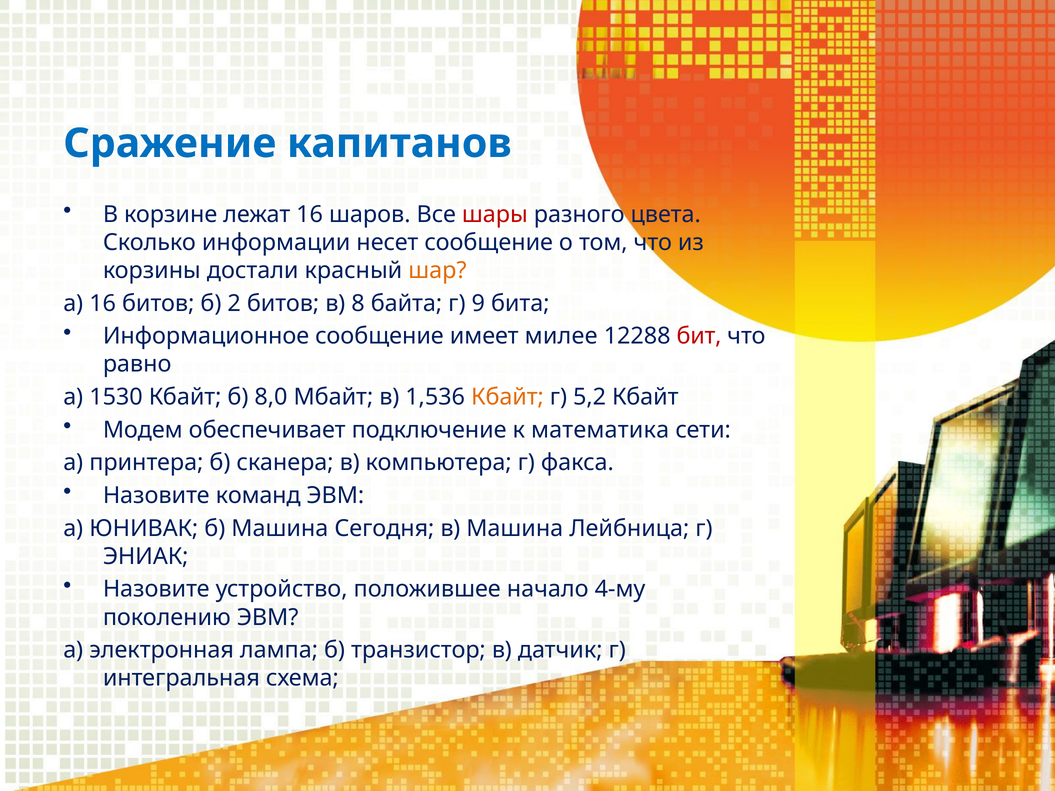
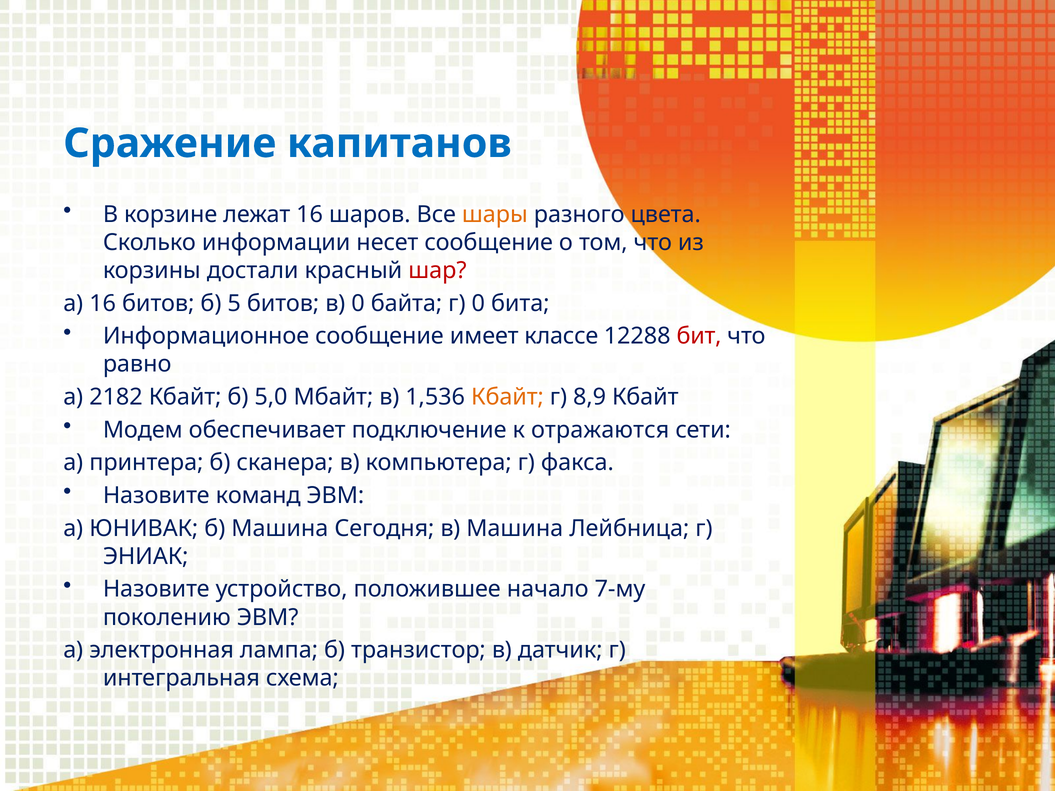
шары colour: red -> orange (495, 214)
шар colour: orange -> red (437, 271)
2: 2 -> 5 (234, 303)
в 8: 8 -> 0 (358, 303)
г 9: 9 -> 0 (478, 303)
милее: милее -> классе (561, 336)
1530: 1530 -> 2182 (116, 397)
8,0: 8,0 -> 5,0 (271, 397)
5,2: 5,2 -> 8,9 (590, 397)
математика: математика -> отражаются (600, 430)
4-му: 4-му -> 7-му (620, 589)
